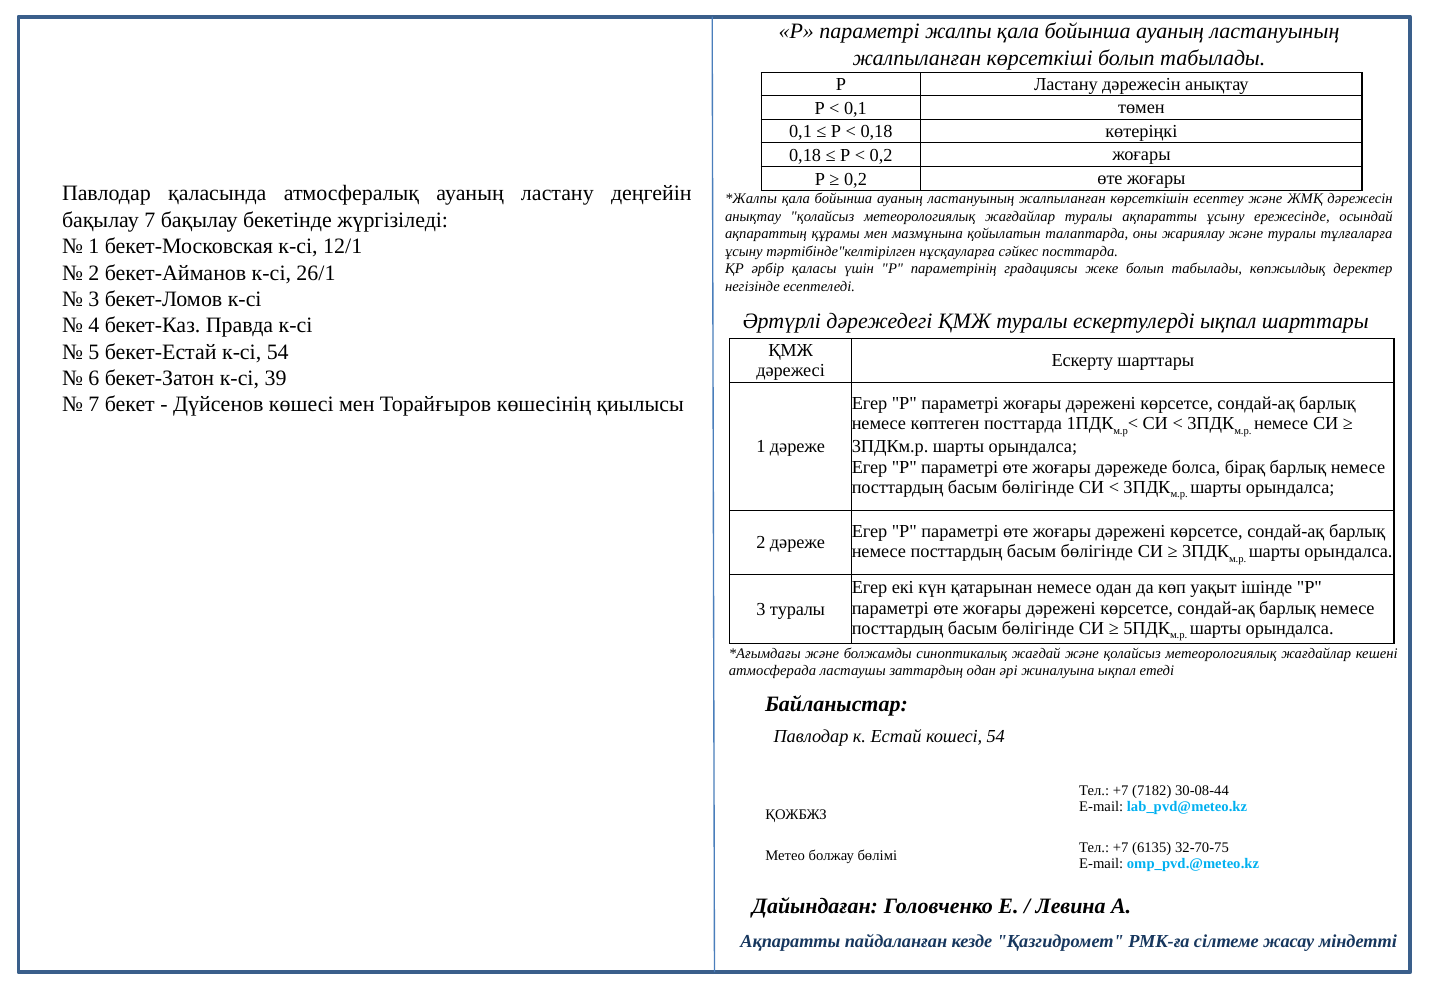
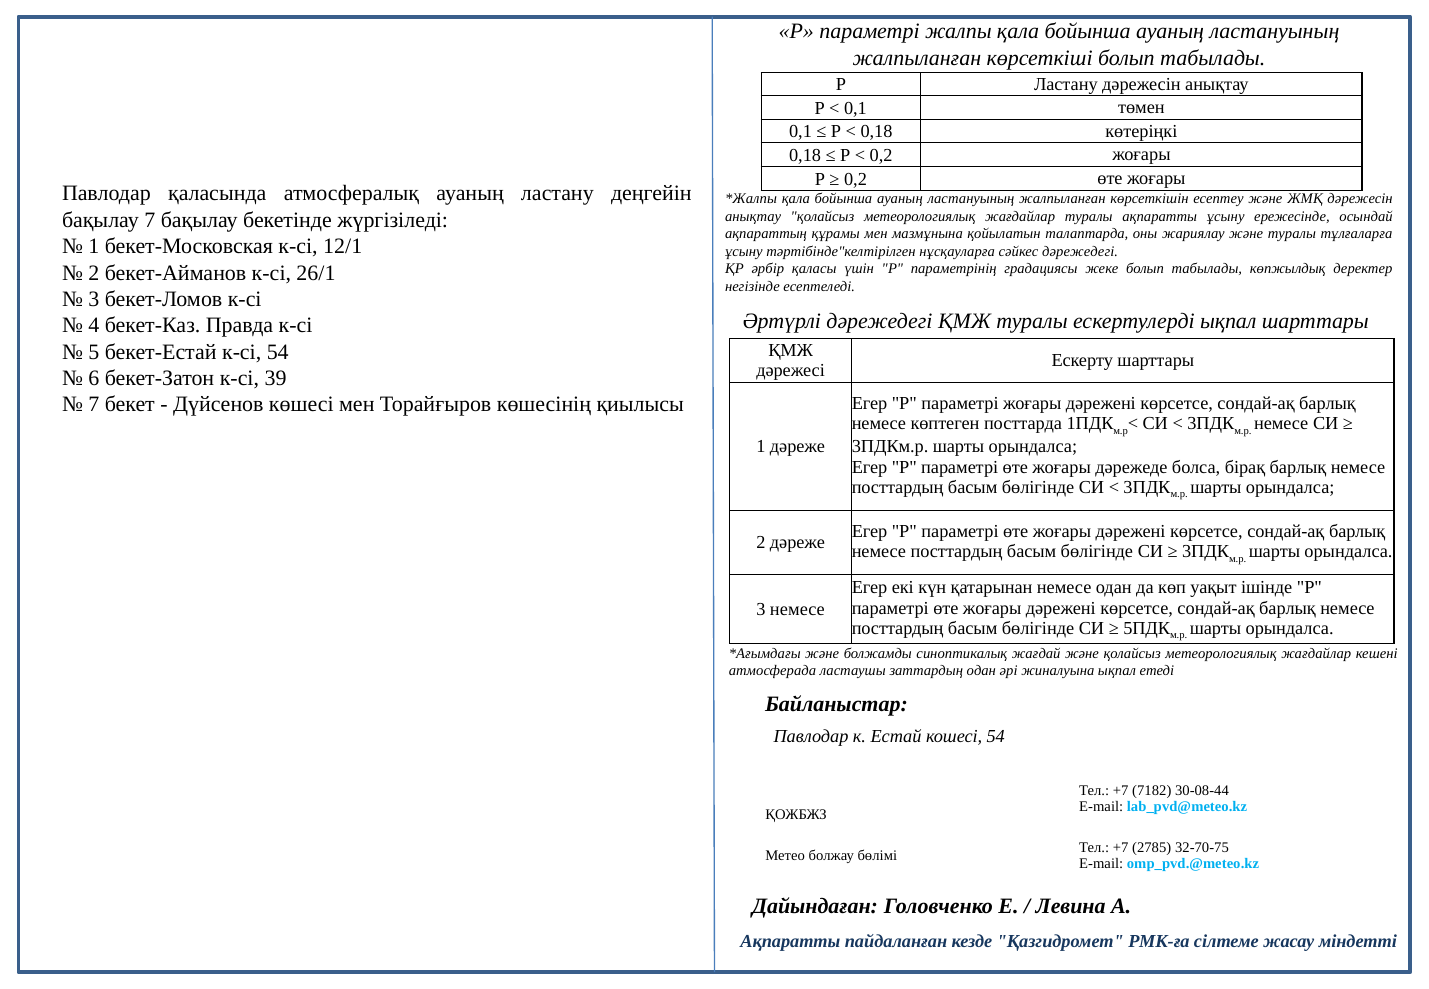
сәйкес посттарда: посттарда -> дәрежедегі (1080, 252)
3 туралы: туралы -> немесе (797, 610)
6135: 6135 -> 2785 (1152, 848)
